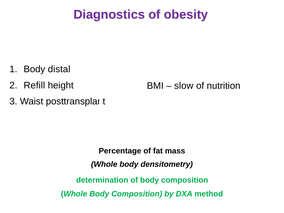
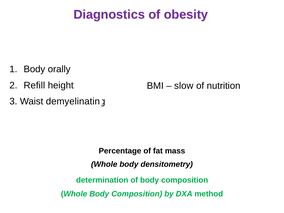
distal: distal -> orally (59, 69)
posttransplant: posttransplant -> demyelinating (76, 101)
